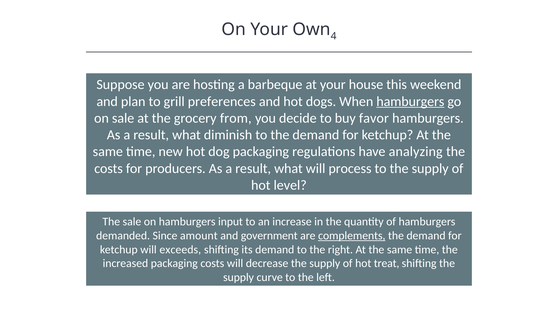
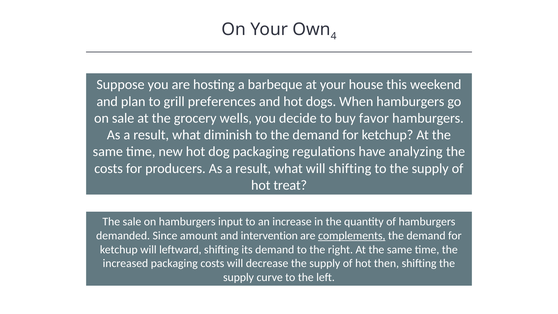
hamburgers underline: present -> none (410, 101)
from: from -> wells (236, 118)
will process: process -> shifting (350, 168)
level: level -> treat (290, 185)
government: government -> intervention (269, 235)
exceeds: exceeds -> leftward (180, 249)
treat: treat -> then (386, 263)
